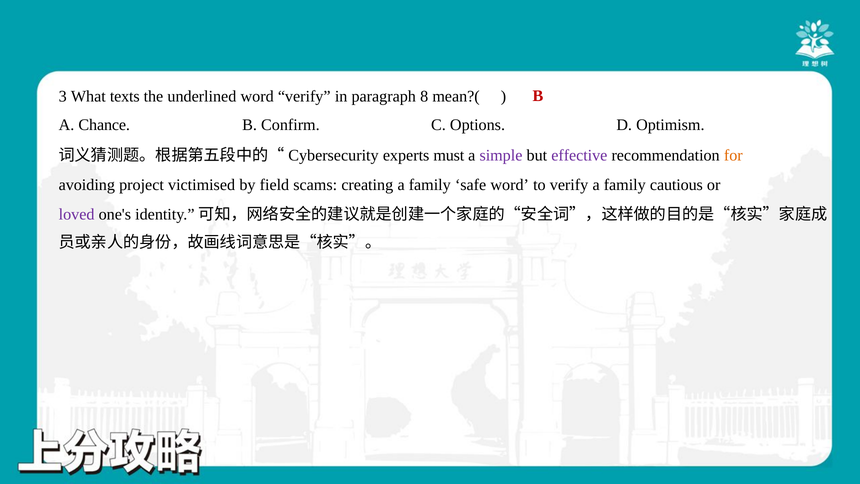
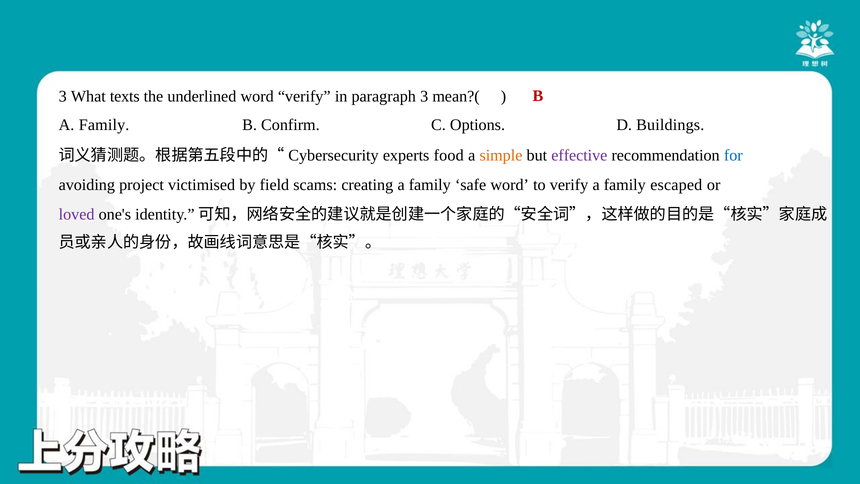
paragraph 8: 8 -> 3 (424, 96)
Chance: Chance -> Family (104, 125)
Optimism: Optimism -> Buildings (670, 125)
must: must -> food (449, 155)
simple colour: purple -> orange (501, 155)
for colour: orange -> blue (733, 155)
cautious: cautious -> escaped (676, 185)
